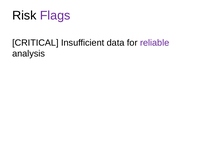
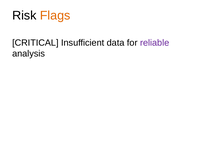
Flags colour: purple -> orange (55, 15)
